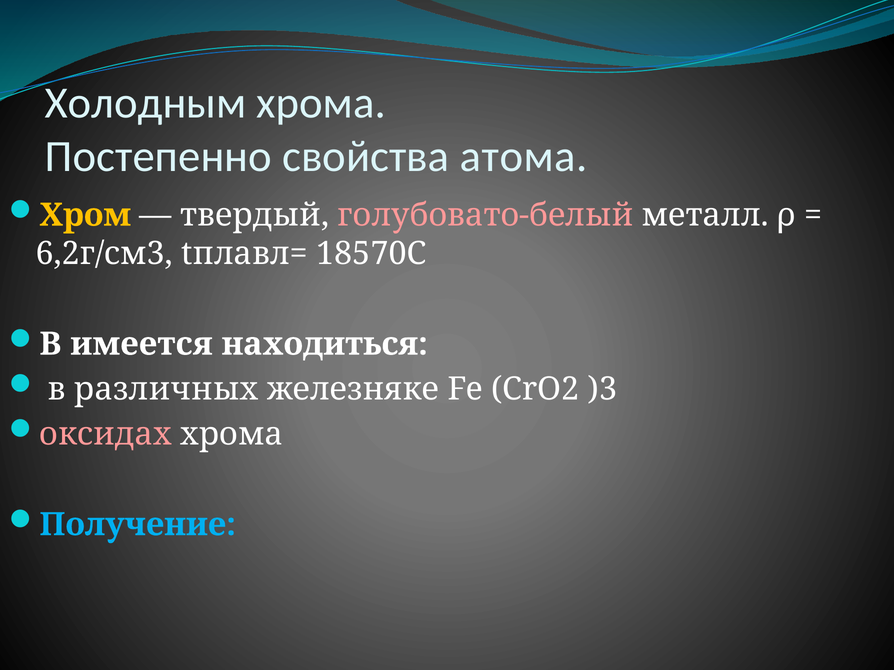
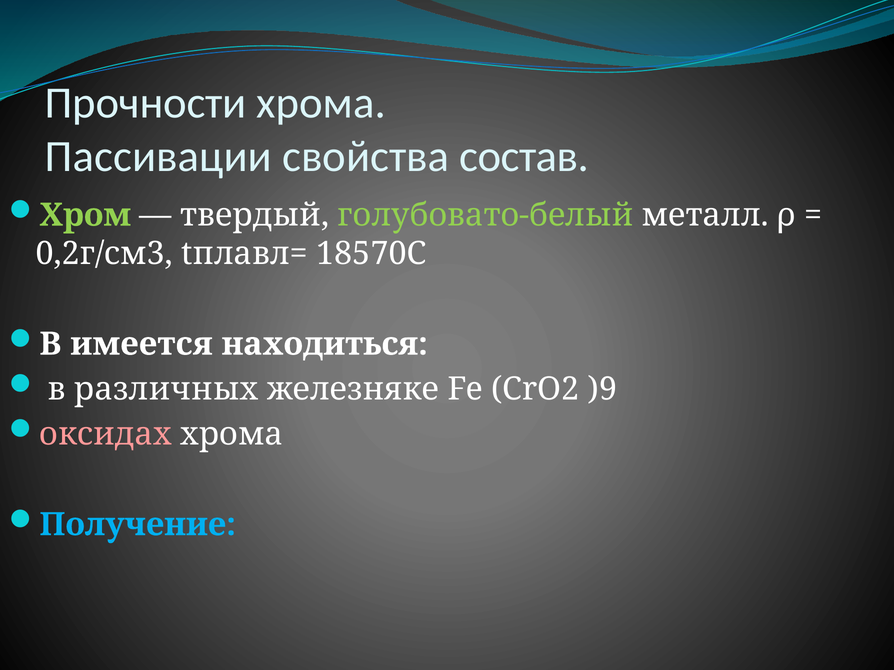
Холодным: Холодным -> Прочности (146, 103)
Постепенно: Постепенно -> Пассивации (158, 157)
атома: атома -> состав (524, 157)
Хром colour: yellow -> light green (85, 215)
голубовато-белый colour: pink -> light green (486, 215)
6,2г/см3: 6,2г/см3 -> 0,2г/см3 (104, 254)
)3: )3 -> )9 (603, 389)
